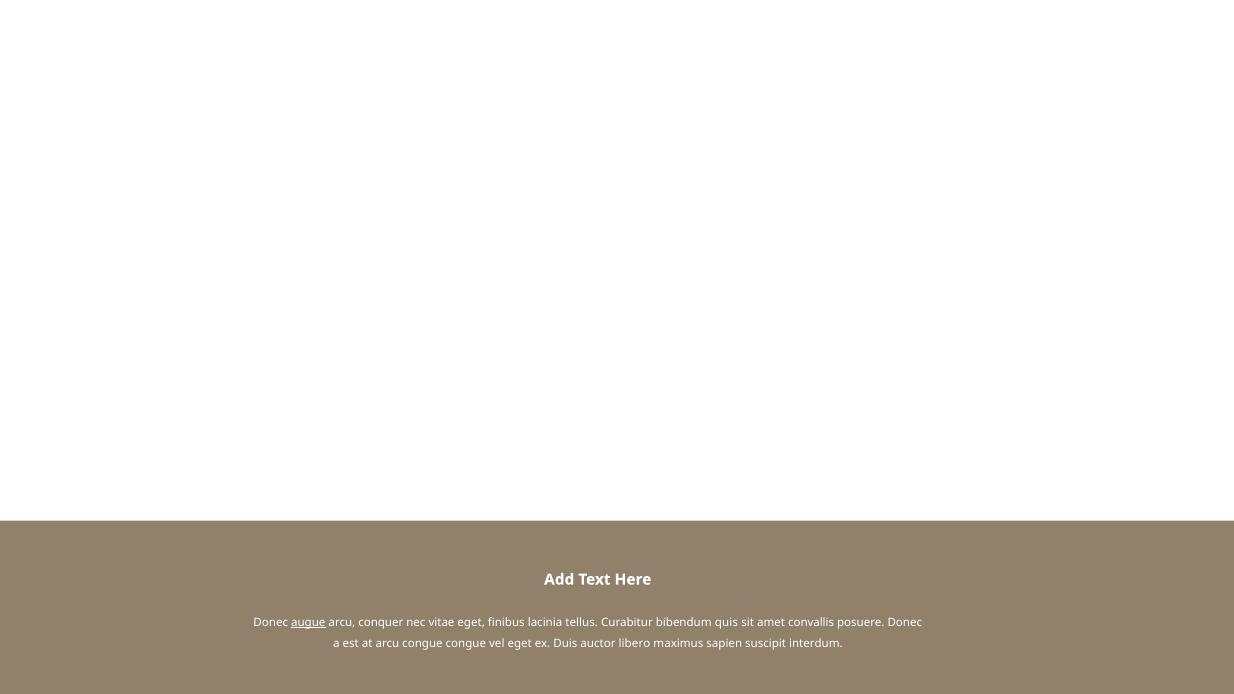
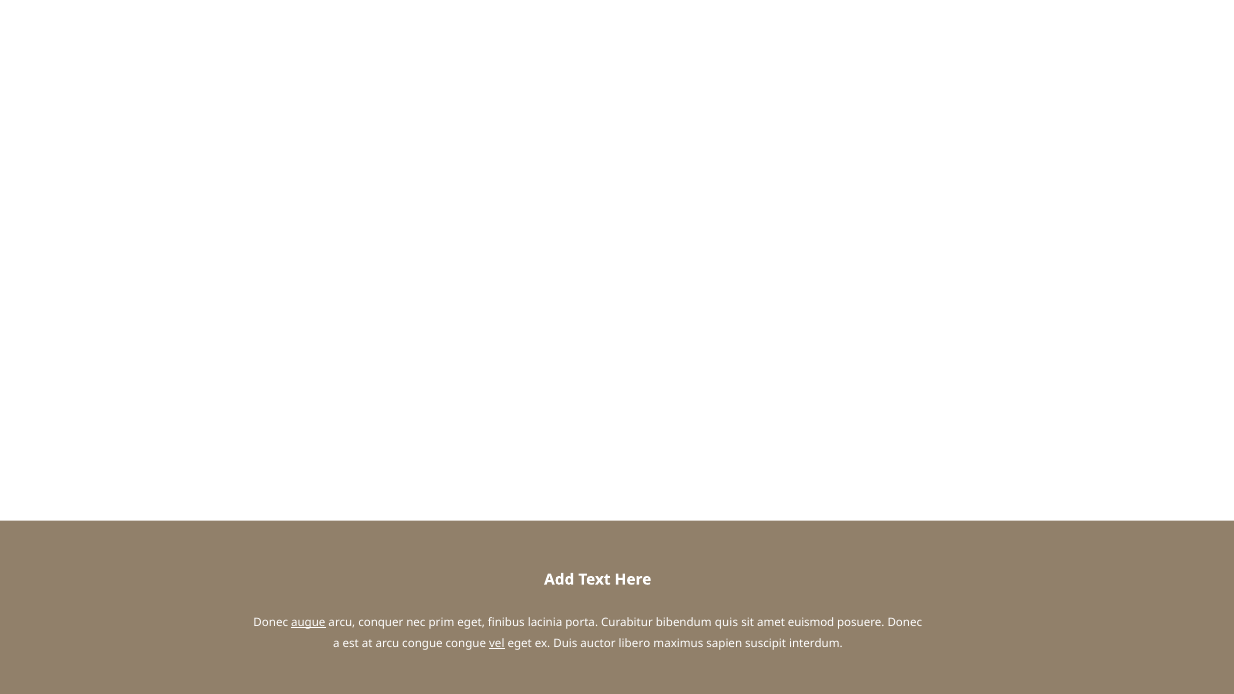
vitae: vitae -> prim (441, 623)
tellus: tellus -> porta (582, 623)
convallis: convallis -> euismod (811, 623)
vel underline: none -> present (497, 643)
